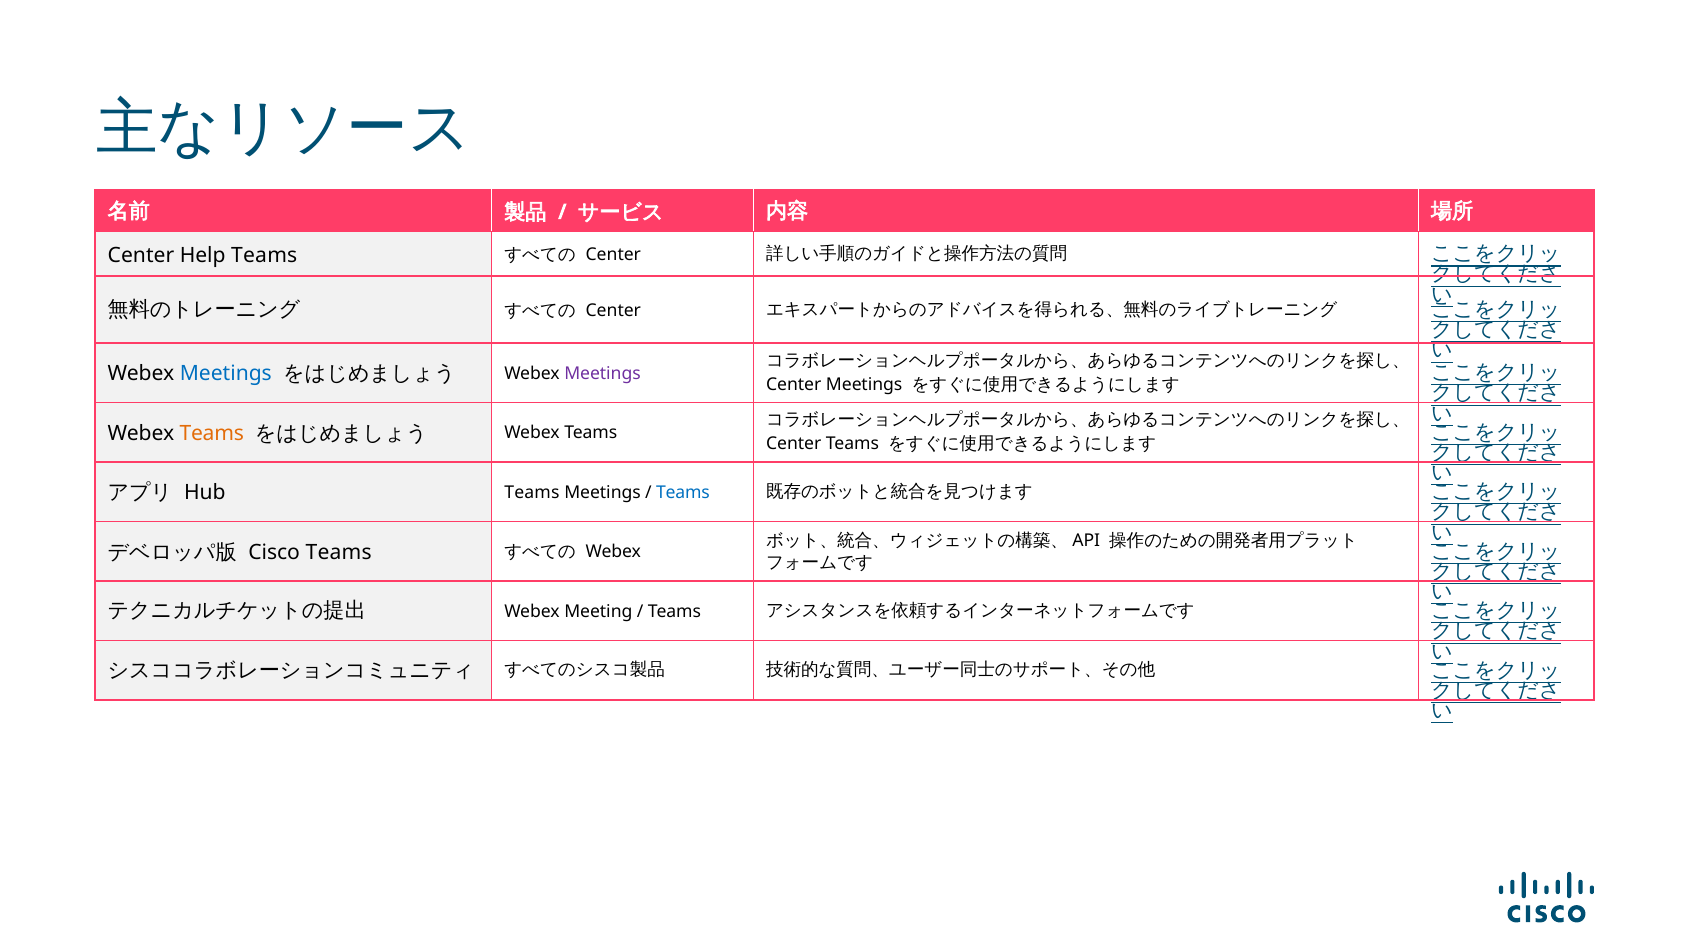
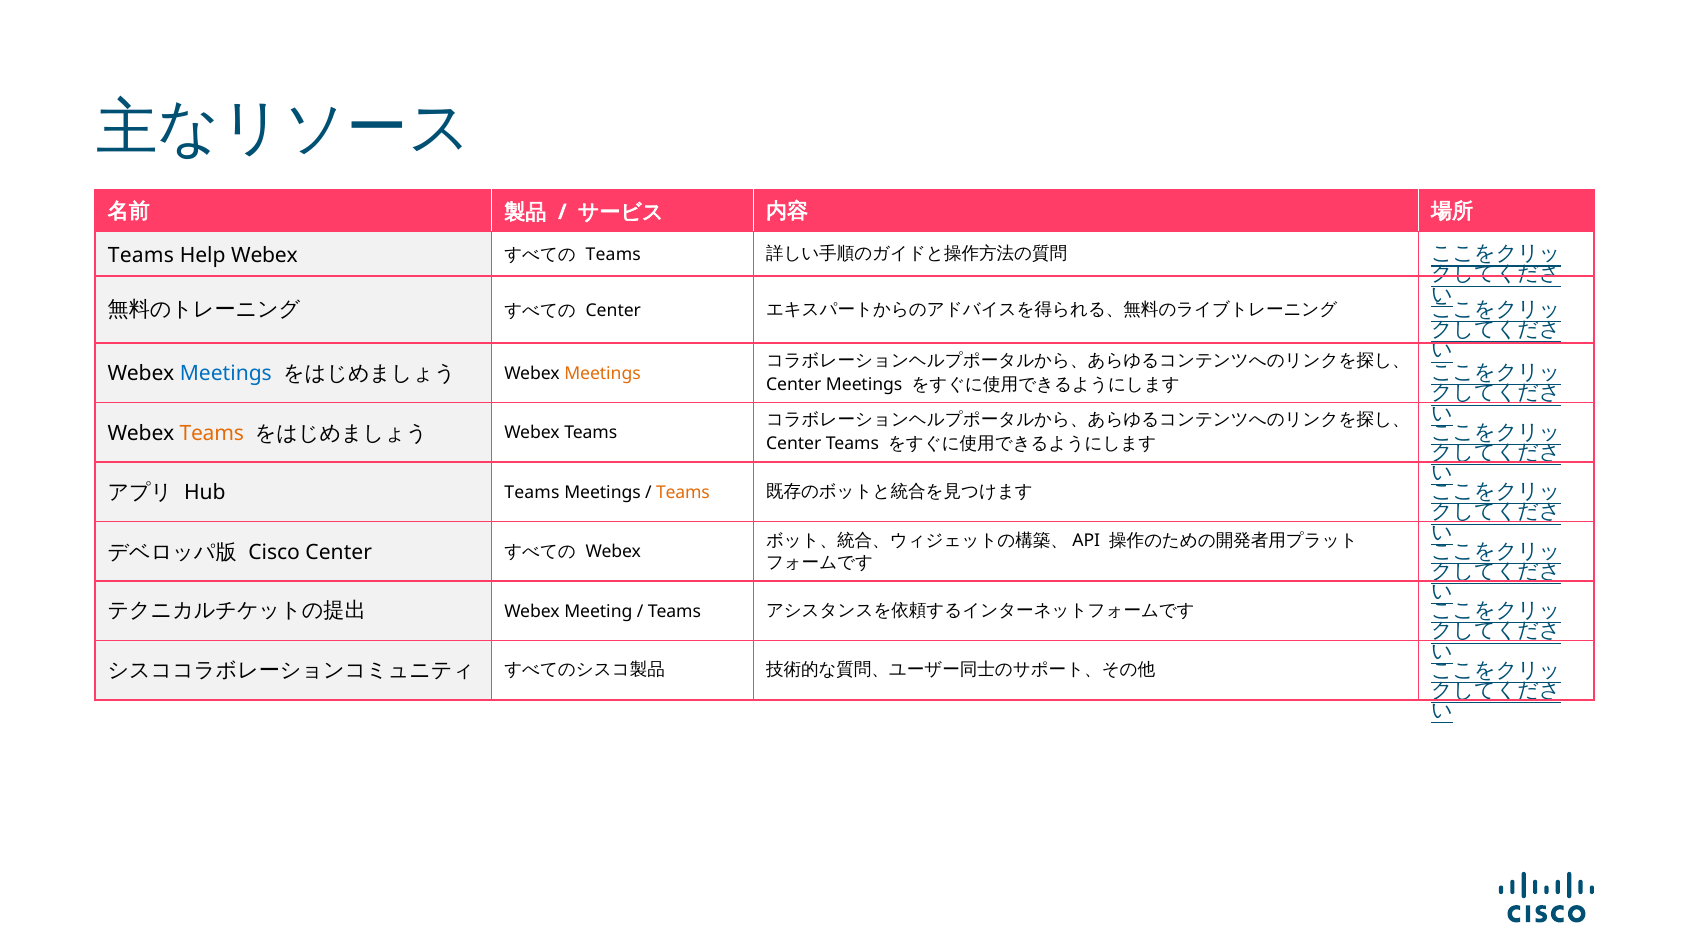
Center: Center -> Teams (141, 255)
Help Teams: Teams -> Webex (264, 255)
Center: Center -> Teams (613, 255)
Meetings colour: purple -> orange (603, 374)
Teams colour: blue -> orange (683, 493)
Cisco Teams: Teams -> Center (339, 552)
